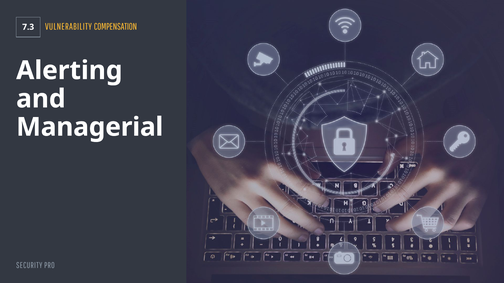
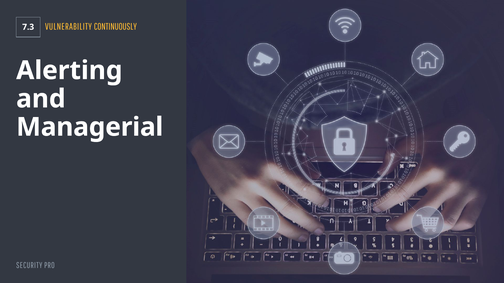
COMPENSATION: COMPENSATION -> CONTINUOUSLY (115, 27)
